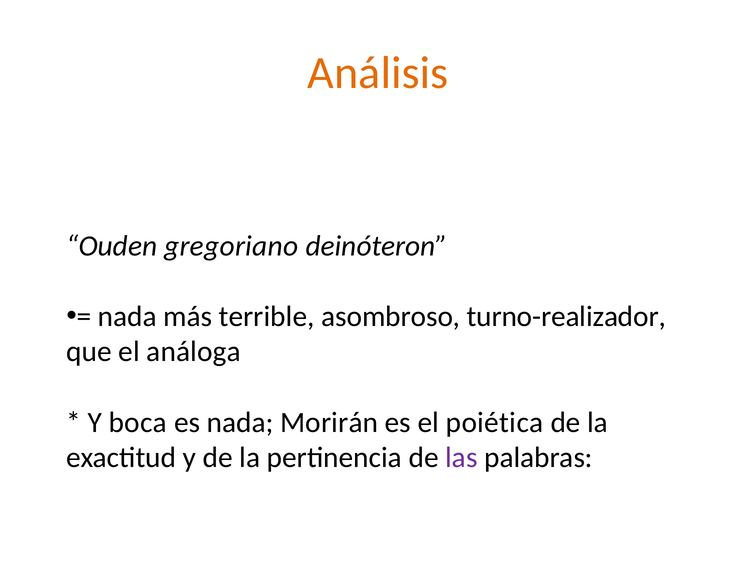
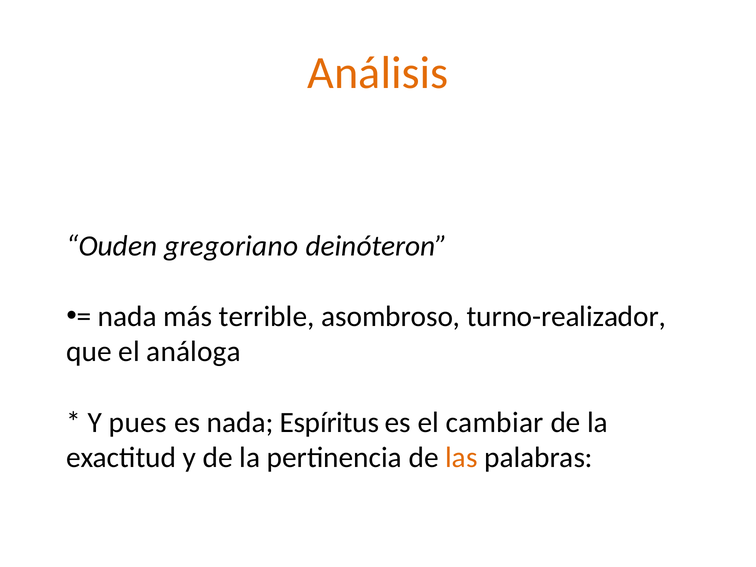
boca: boca -> pues (138, 422)
Morirán: Morirán -> Espíritus (329, 422)
poiética: poiética -> cambiar (495, 422)
las colour: purple -> orange (461, 458)
